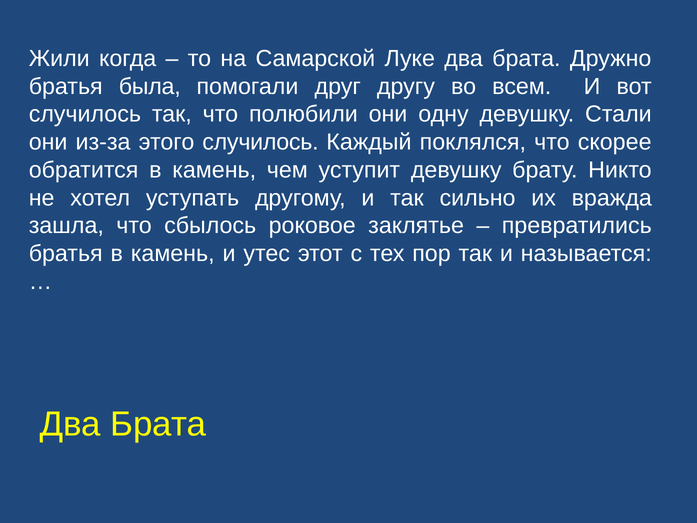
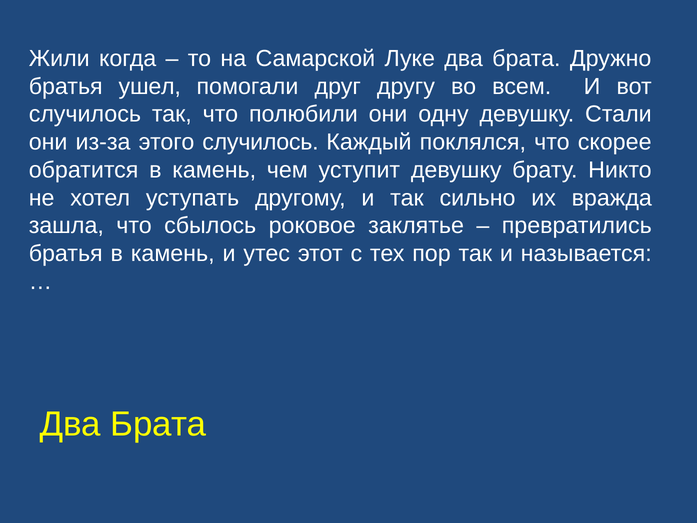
была: была -> ушел (150, 86)
